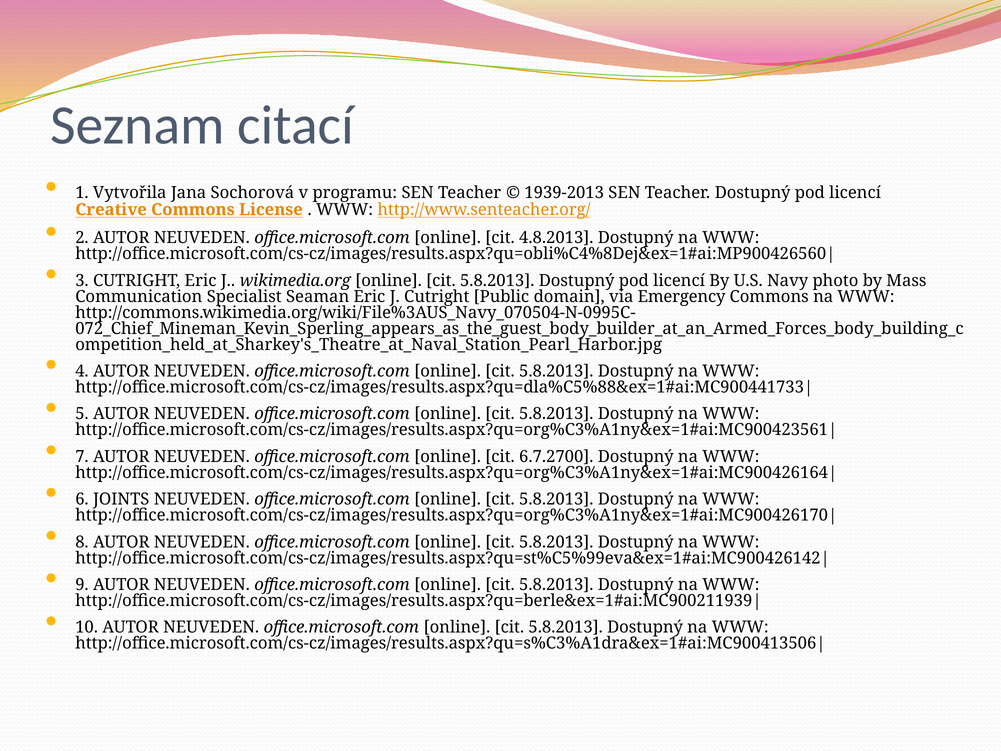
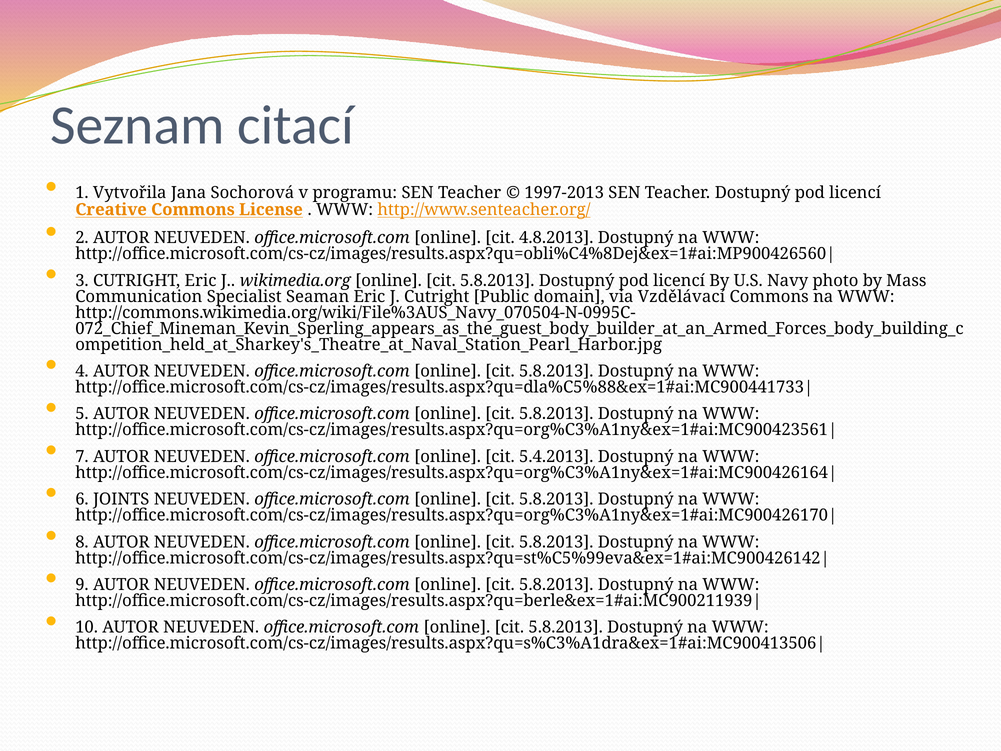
1939-2013: 1939-2013 -> 1997-2013 (564, 193)
Emergency: Emergency -> Vzdělávací (681, 296)
6.7.2700: 6.7.2700 -> 5.4.2013 (556, 456)
